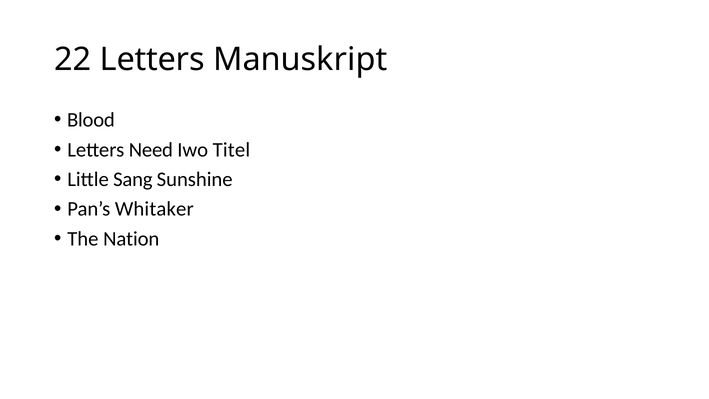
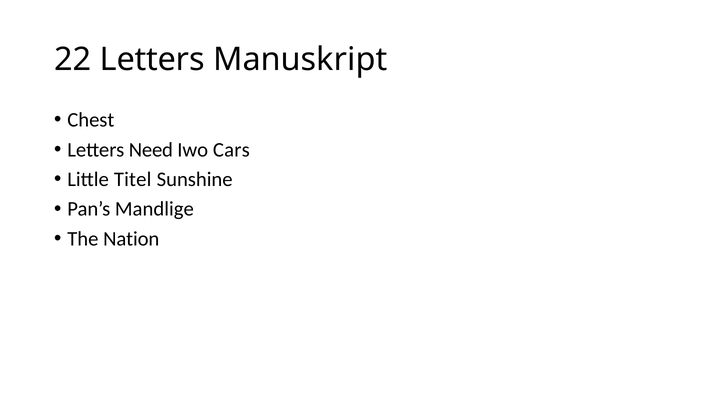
Blood: Blood -> Chest (91, 120)
Titel: Titel -> Cars (231, 150)
Sang: Sang -> Titel (133, 179)
Whitaker: Whitaker -> Mandlige (154, 209)
